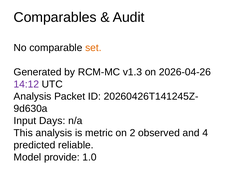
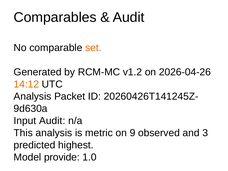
v1.3: v1.3 -> v1.2 (132, 72)
14:12 colour: purple -> orange (26, 84)
Input Days: Days -> Audit (52, 121)
2: 2 -> 9 (133, 133)
4: 4 -> 3 (205, 133)
reliable: reliable -> highest (76, 145)
